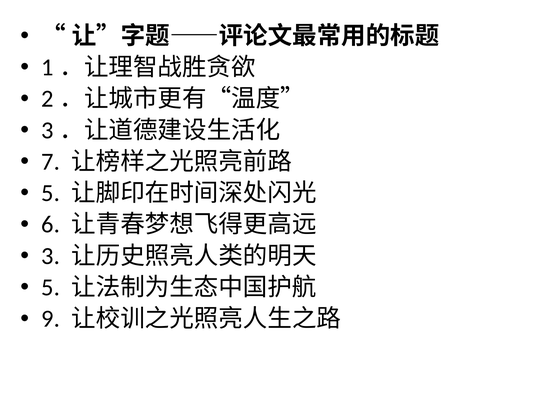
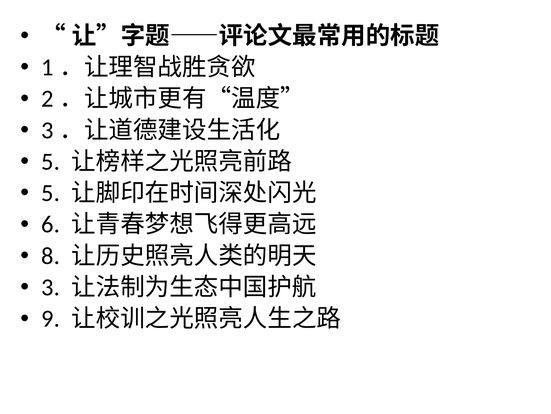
7: 7 -> 5 (51, 161)
3: 3 -> 8 (51, 256)
5: 5 -> 3 (51, 287)
